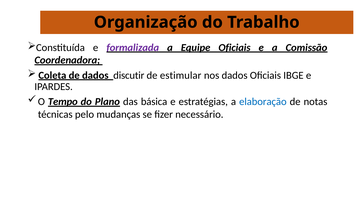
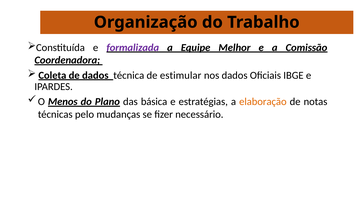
Equipe Oficiais: Oficiais -> Melhor (234, 48)
discutir: discutir -> técnica (129, 75)
Tempo: Tempo -> Menos (63, 102)
elaboração colour: blue -> orange (263, 102)
